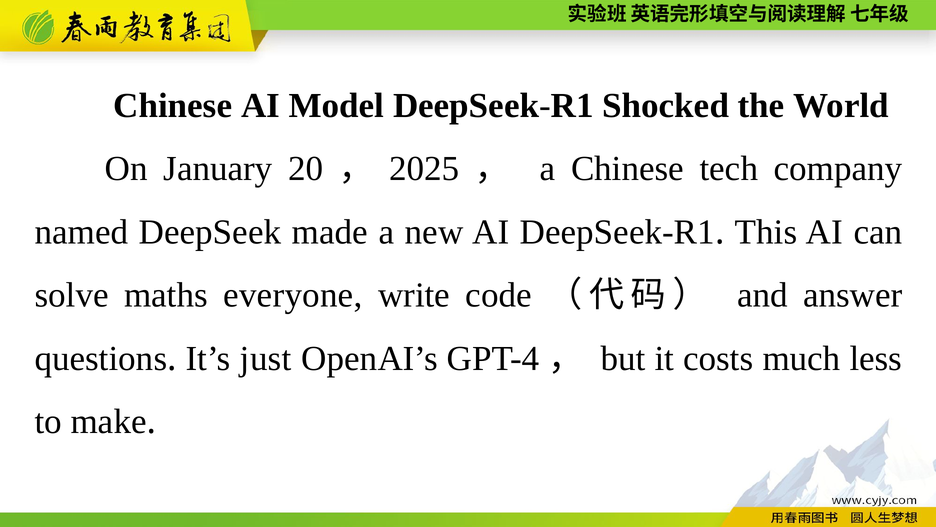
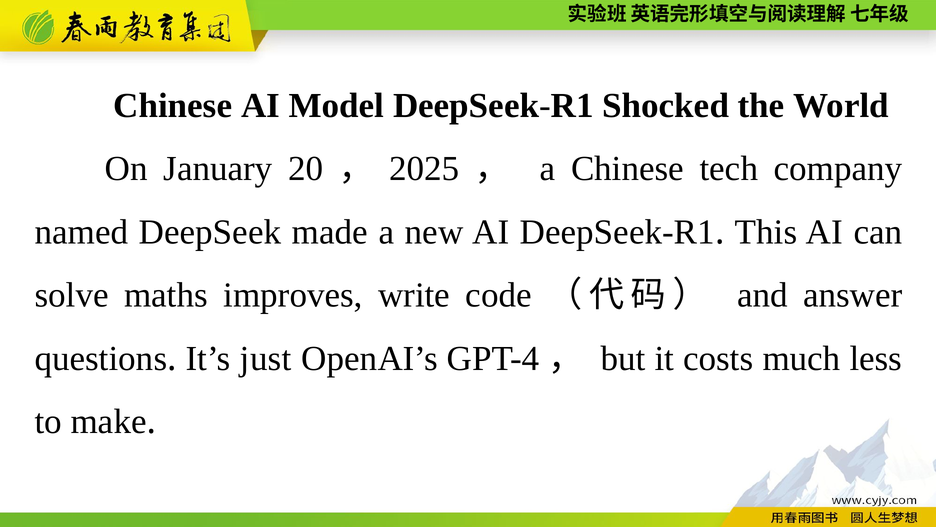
everyone: everyone -> improves (293, 295)
